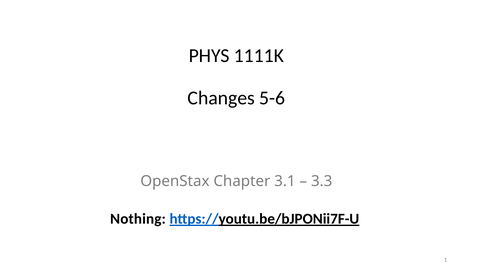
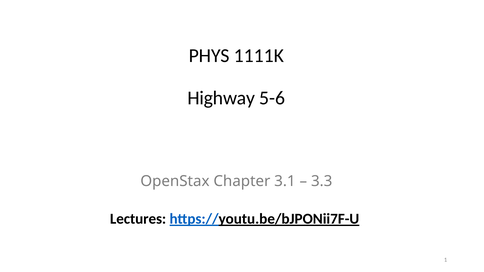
Changes: Changes -> Highway (221, 98)
Nothing: Nothing -> Lectures (138, 219)
